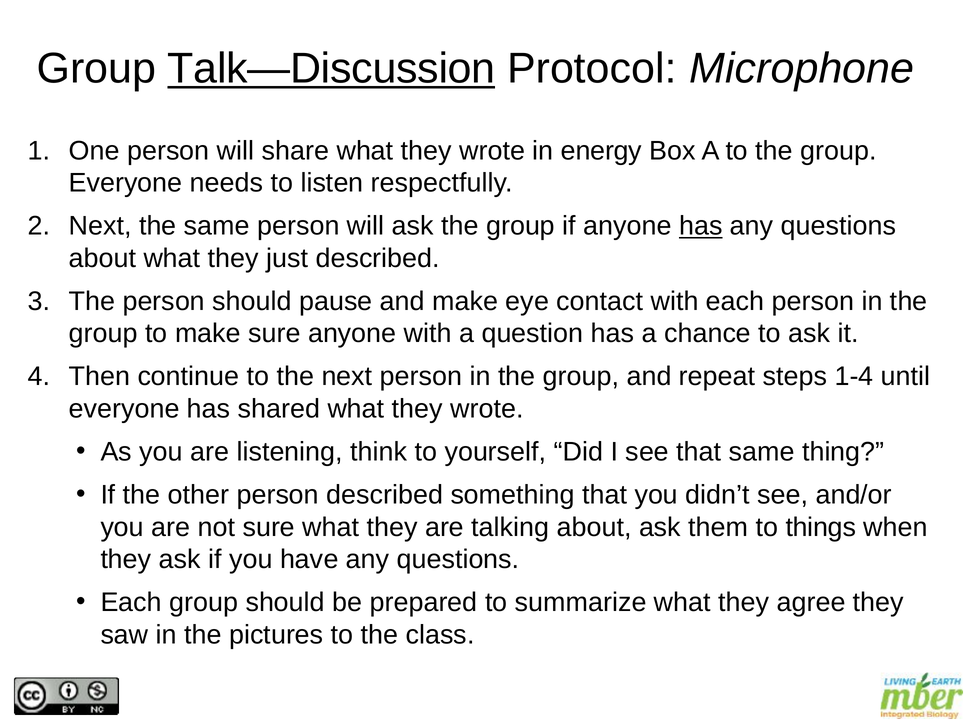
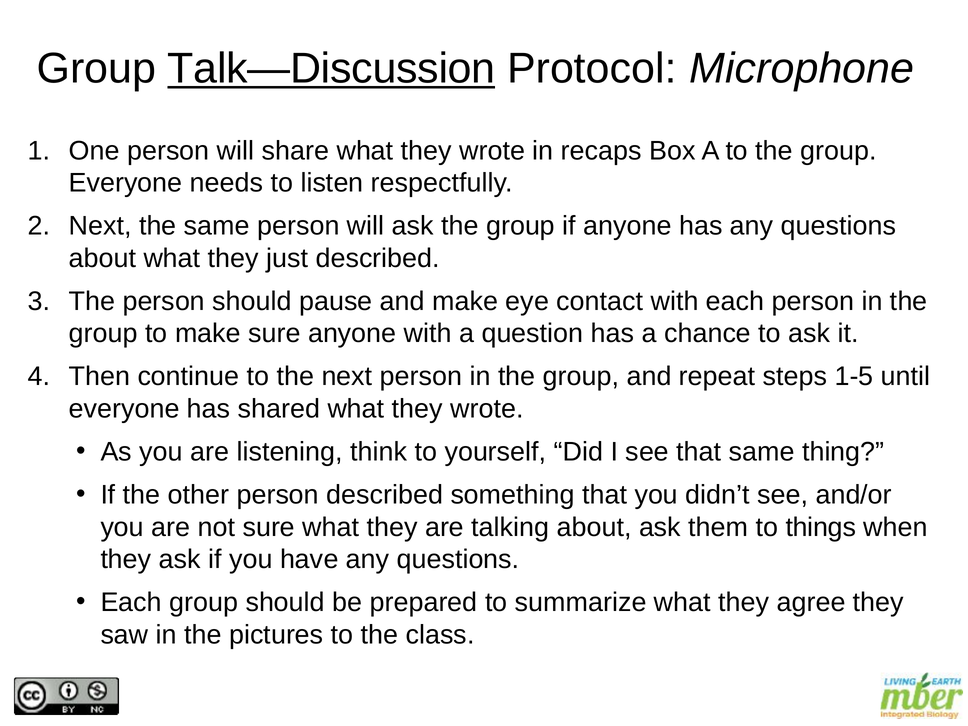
energy: energy -> recaps (601, 151)
has underline: present -> none (701, 226)
1-4: 1-4 -> 1-5 (854, 377)
